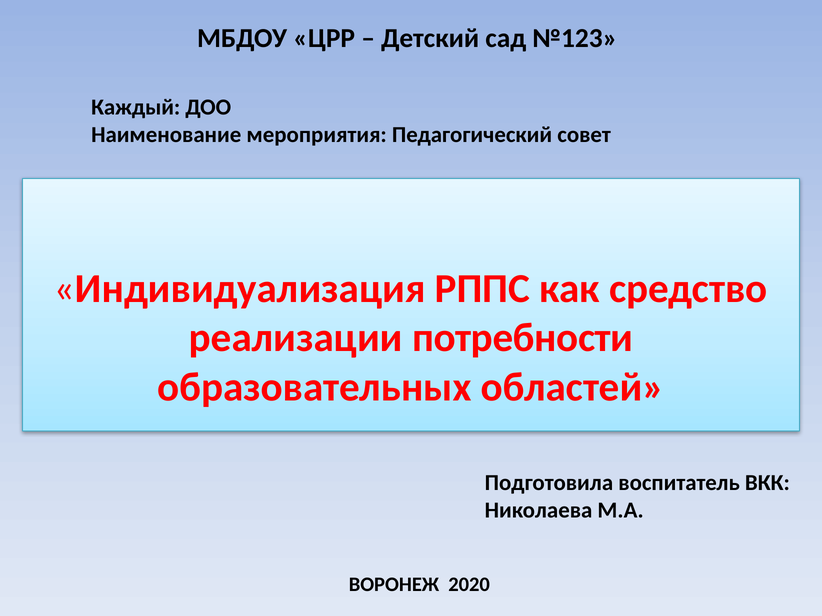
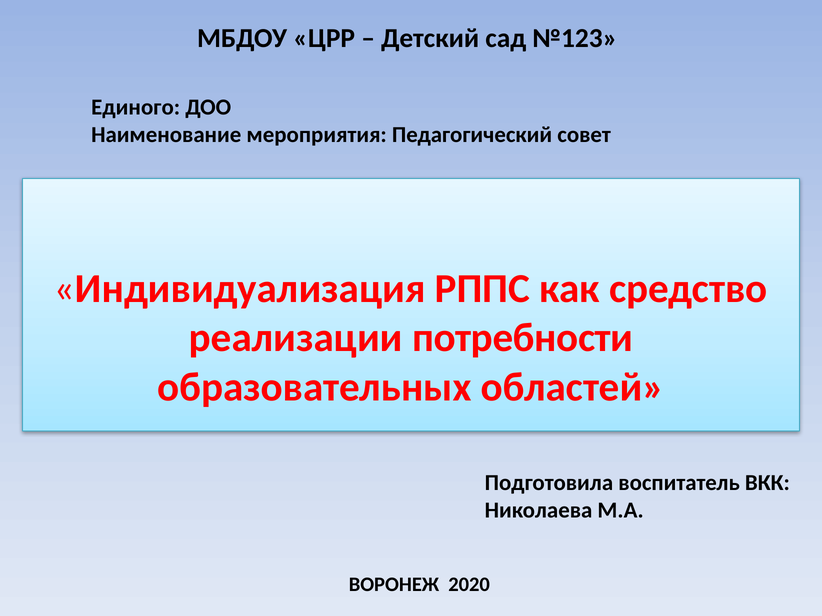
Каждый: Каждый -> Единого (136, 108)
